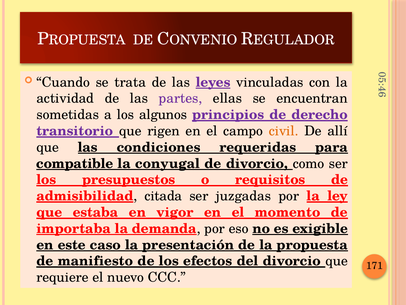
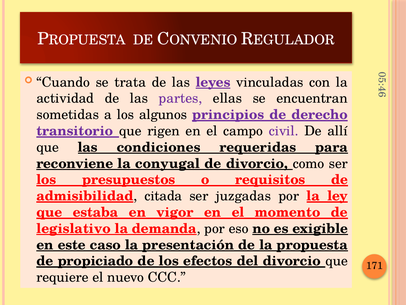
civil colour: orange -> purple (284, 131)
compatible: compatible -> reconviene (75, 163)
importaba: importaba -> legislativo (74, 228)
manifiesto: manifiesto -> propiciado (96, 261)
